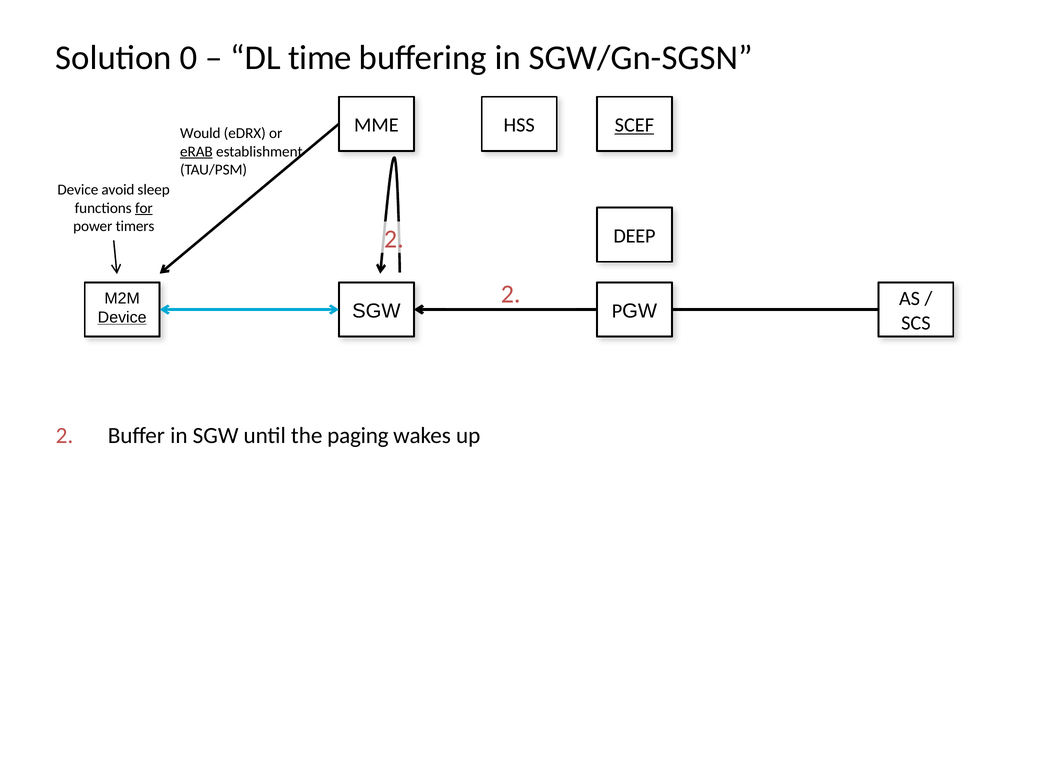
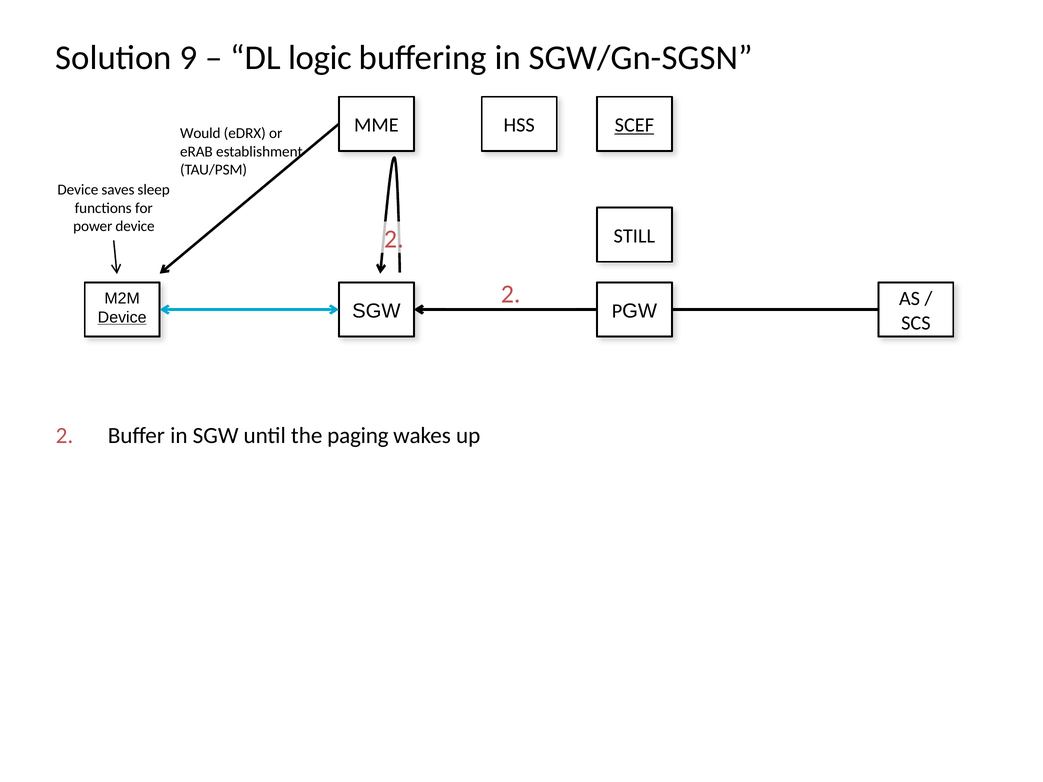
0: 0 -> 9 (188, 58)
time: time -> logic (320, 58)
eRAB underline: present -> none (196, 152)
avoid: avoid -> saves (118, 190)
for underline: present -> none (144, 208)
power timers: timers -> device (135, 226)
DEEP: DEEP -> STILL (634, 236)
